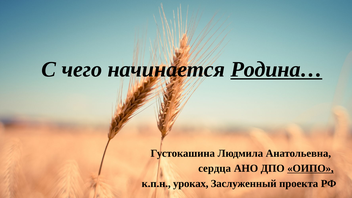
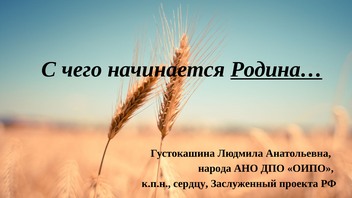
сердца: сердца -> народа (215, 168)
ОИПО underline: present -> none (310, 168)
уроках: уроках -> сердцу (191, 184)
